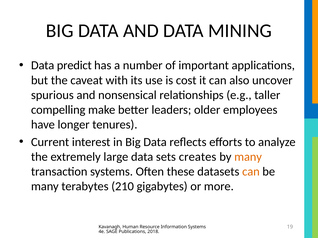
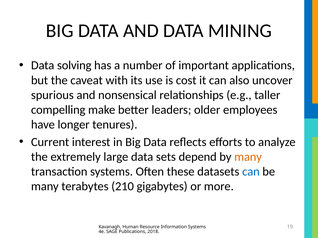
predict: predict -> solving (74, 66)
creates: creates -> depend (198, 157)
can colour: orange -> blue (251, 172)
